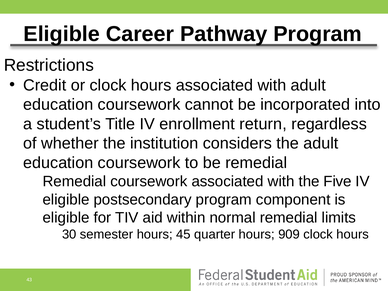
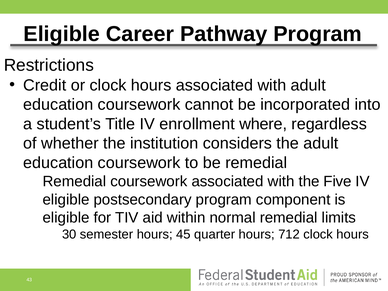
return: return -> where (263, 124)
909: 909 -> 712 (289, 234)
